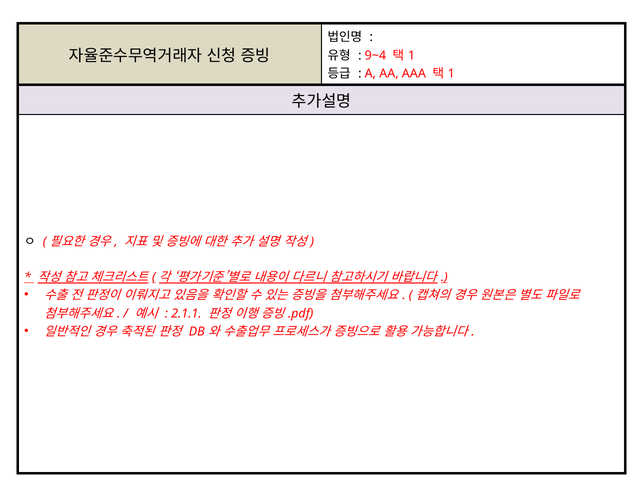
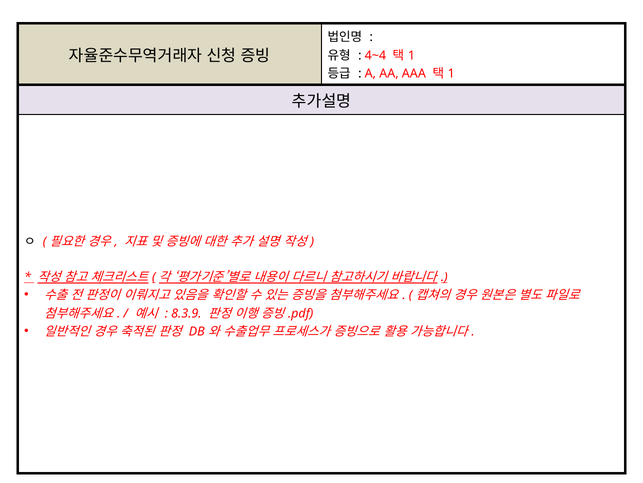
9~4: 9~4 -> 4~4 (375, 55)
2.1.1: 2.1.1 -> 8.3.9 (186, 313)
